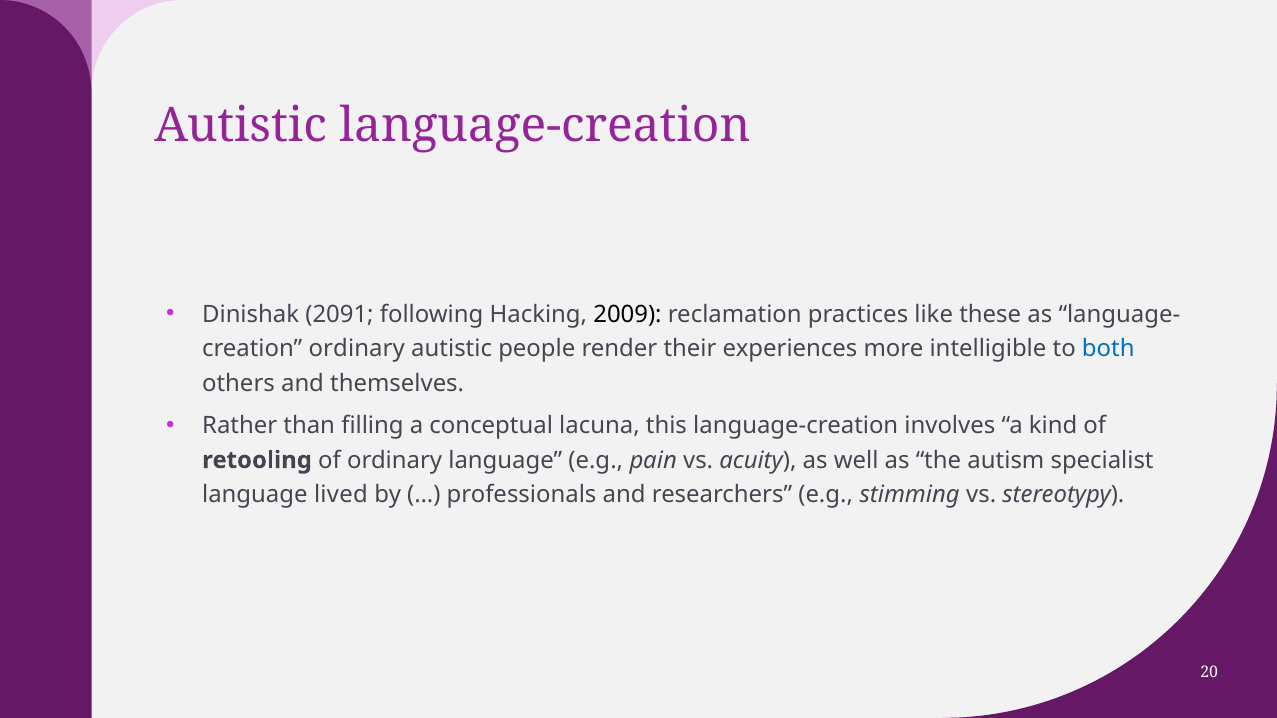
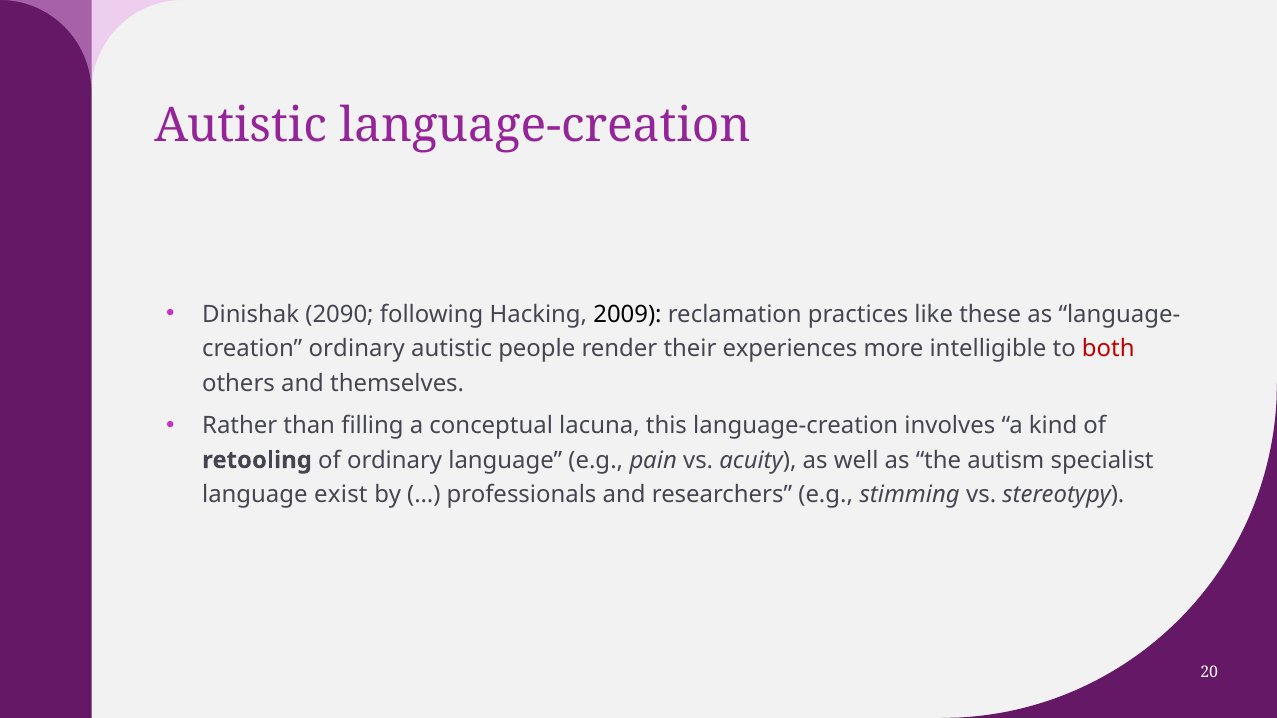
2091: 2091 -> 2090 (340, 314)
both colour: blue -> red (1108, 349)
lived: lived -> exist (341, 495)
